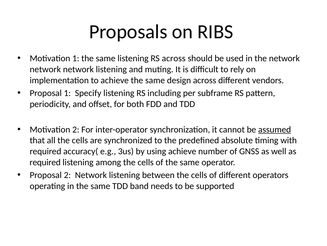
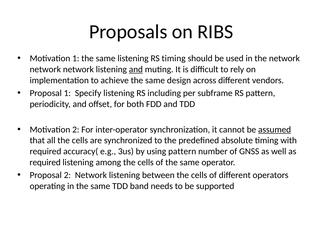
RS across: across -> timing (174, 58)
and underline: none -> present (136, 69)
using achieve: achieve -> pattern (182, 151)
